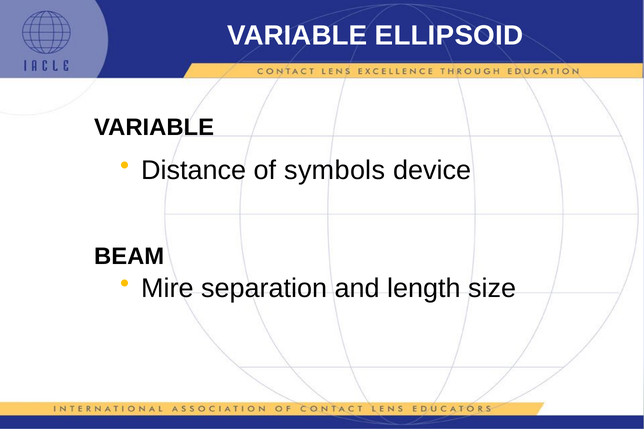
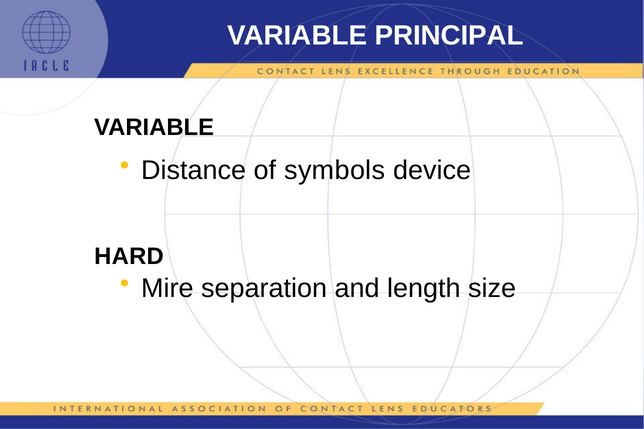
ELLIPSOID: ELLIPSOID -> PRINCIPAL (449, 36)
BEAM: BEAM -> HARD (129, 257)
